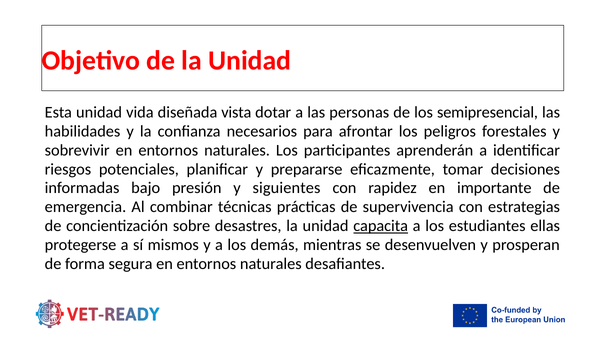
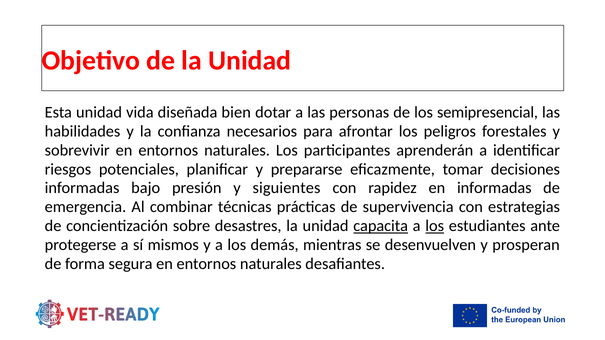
vista: vista -> bien (236, 112)
en importante: importante -> informadas (494, 188)
los underline: none -> present (435, 226)
ellas: ellas -> ante (545, 226)
